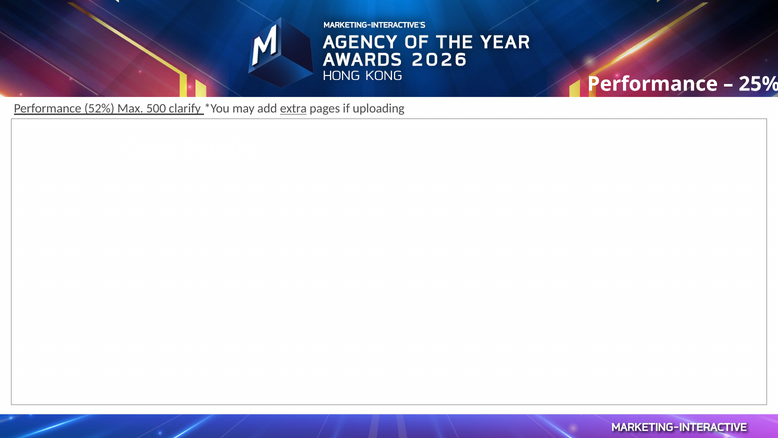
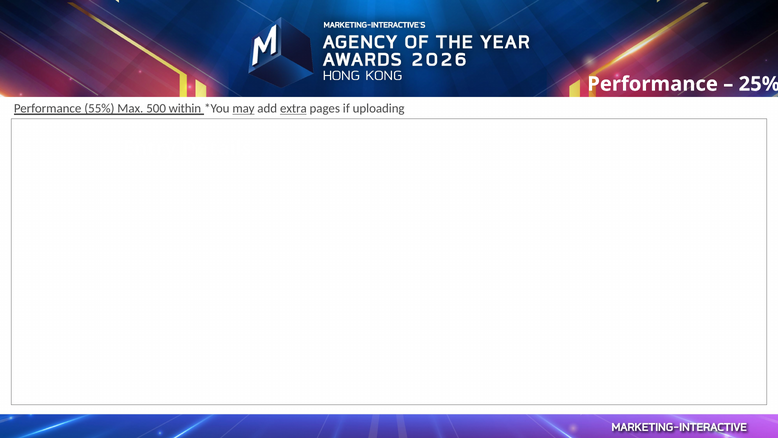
52%: 52% -> 55% (99, 109)
clarify: clarify -> within (185, 109)
may underline: none -> present (243, 109)
